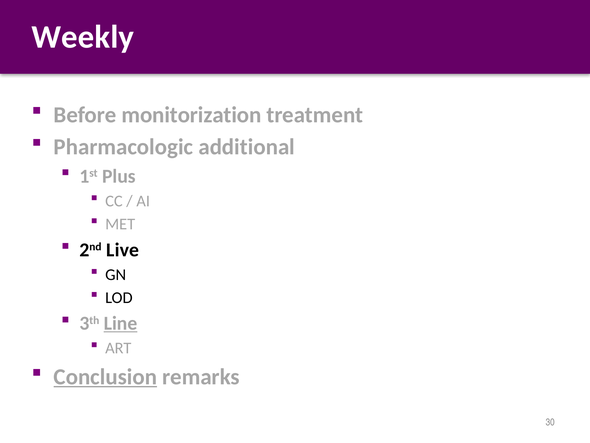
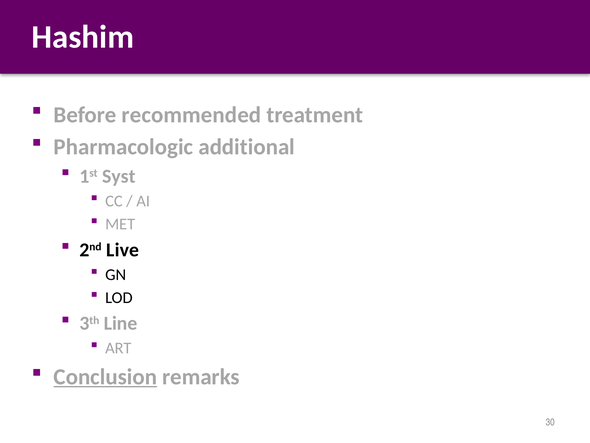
Weekly: Weekly -> Hashim (83, 37)
monitorization: monitorization -> recommended (191, 115)
Plus: Plus -> Syst (119, 176)
Line underline: present -> none (121, 323)
